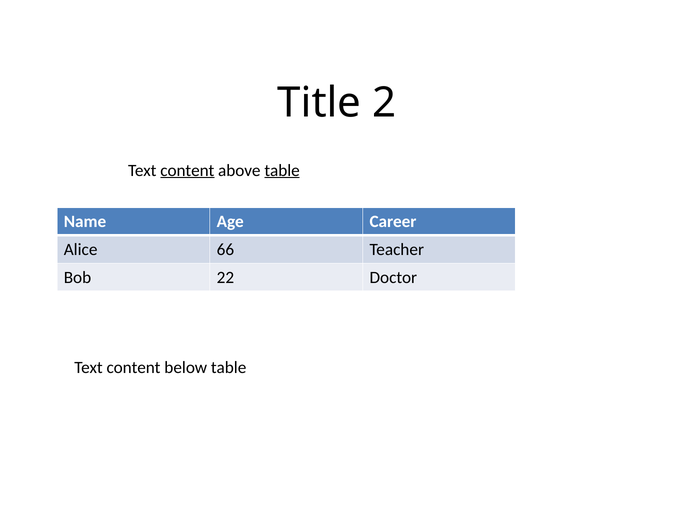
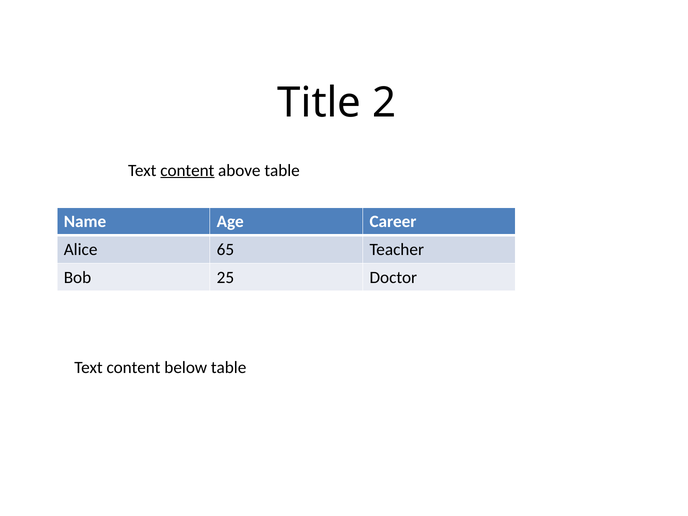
table underline: present -> none (282, 170)
66: 66 -> 65 (225, 250)
22: 22 -> 25 (225, 277)
